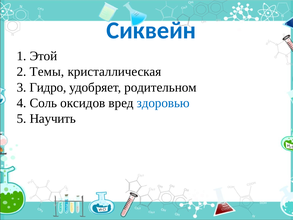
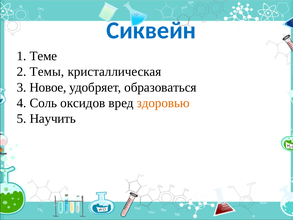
Этой: Этой -> Теме (43, 56)
Гидро: Гидро -> Новое (48, 87)
родительном: родительном -> образоваться (160, 87)
здоровью colour: blue -> orange (163, 103)
